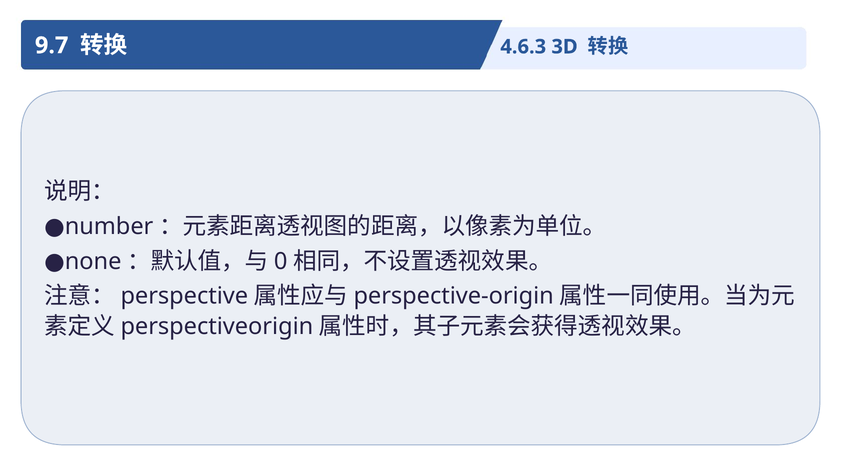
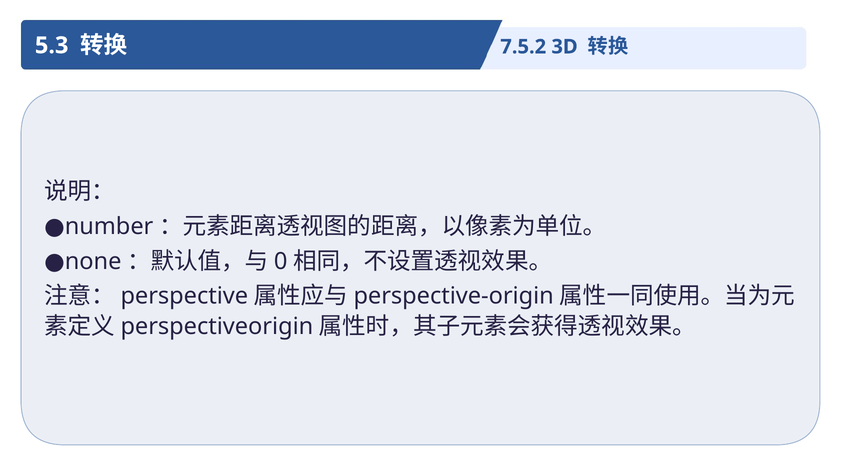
9.7: 9.7 -> 5.3 (52, 45)
4.6.3: 4.6.3 -> 7.5.2 (523, 47)
